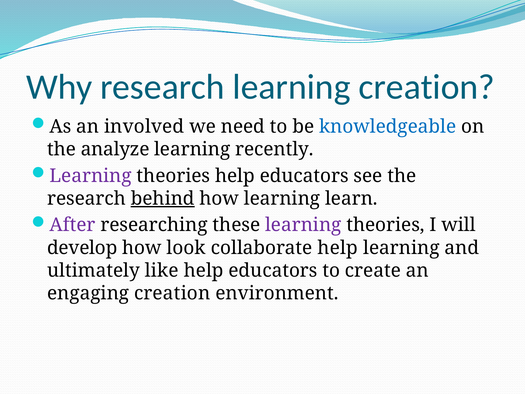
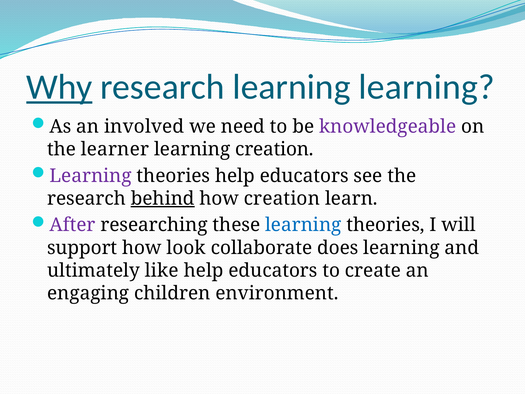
Why underline: none -> present (59, 87)
learning creation: creation -> learning (427, 87)
knowledgeable colour: blue -> purple (388, 126)
analyze: analyze -> learner (115, 149)
learning recently: recently -> creation (274, 149)
how learning: learning -> creation (282, 198)
learning colour: purple -> blue (303, 225)
develop: develop -> support (82, 248)
collaborate help: help -> does (338, 248)
engaging creation: creation -> children (172, 293)
